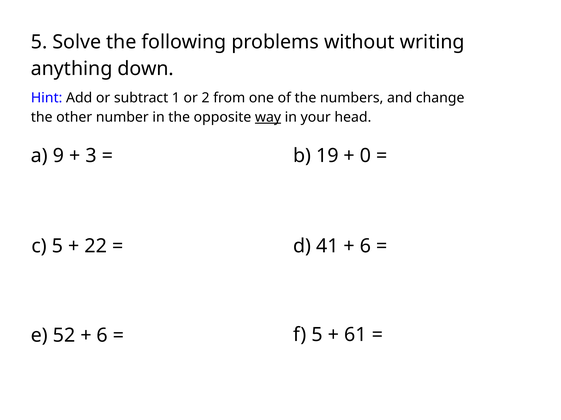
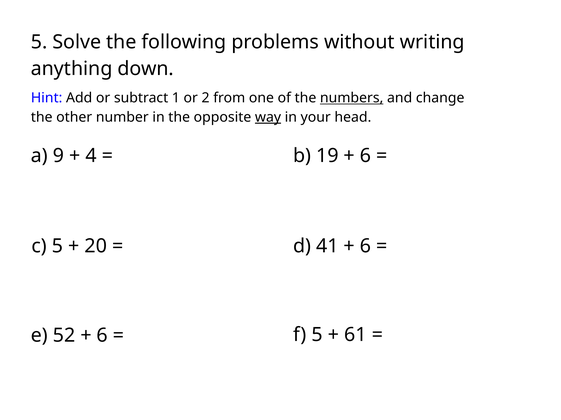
numbers underline: none -> present (352, 98)
3: 3 -> 4 (91, 156)
0: 0 -> 6 (366, 156)
22: 22 -> 20 (96, 246)
